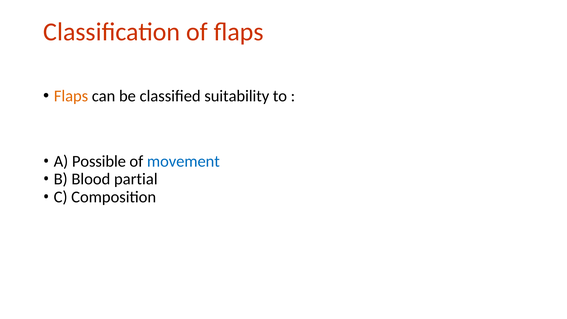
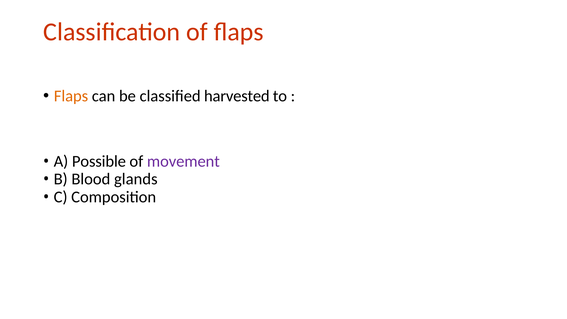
suitability: suitability -> harvested (237, 96)
movement colour: blue -> purple (183, 161)
partial: partial -> glands (136, 179)
